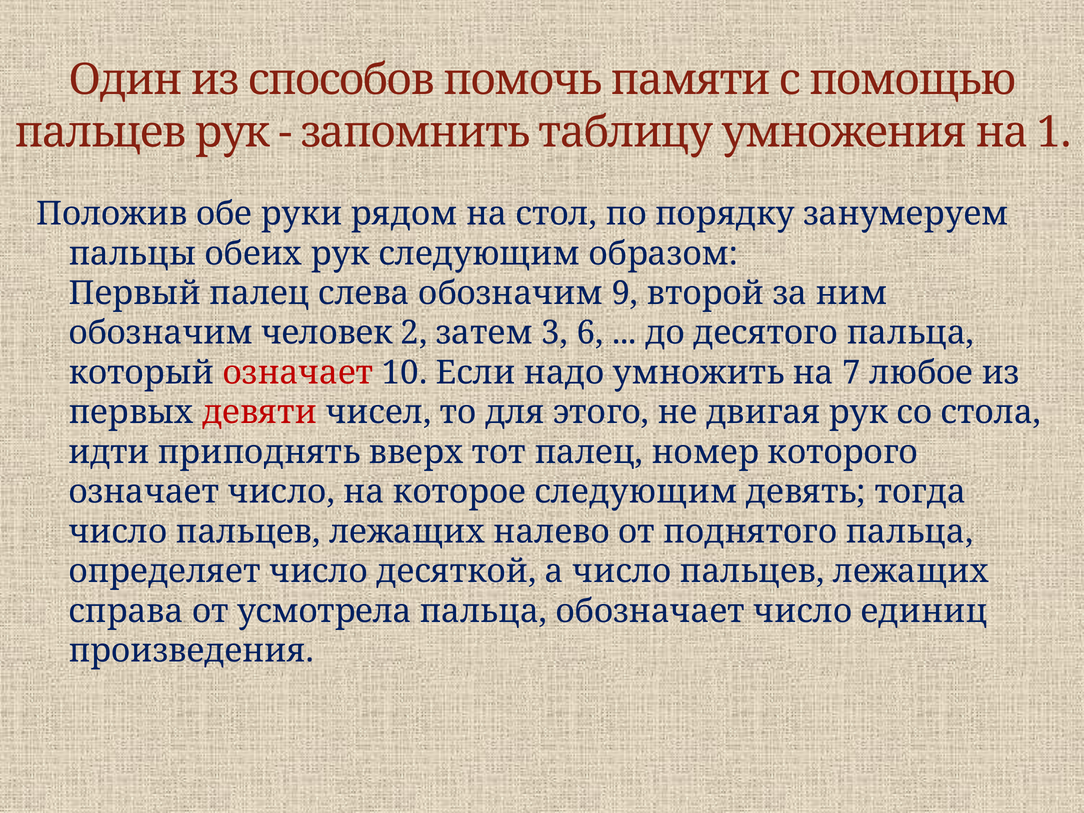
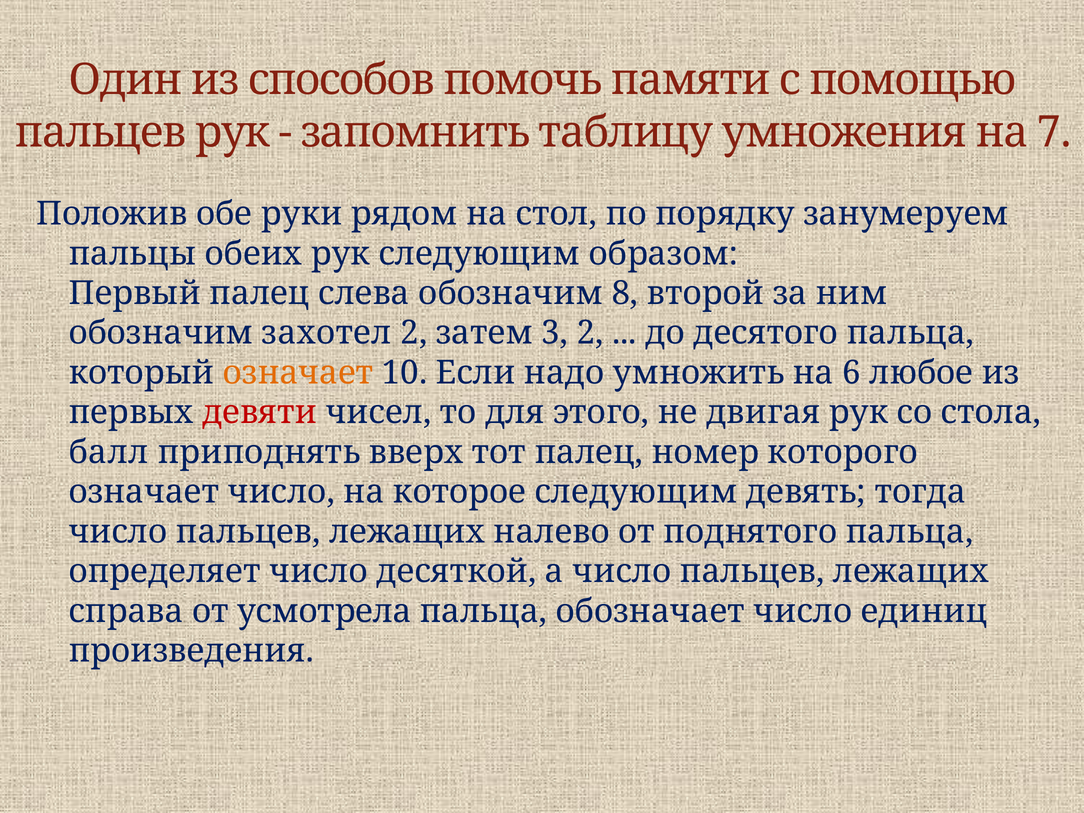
1: 1 -> 7 (1054, 132)
9: 9 -> 8 (625, 293)
человек: человек -> захотел (327, 333)
3 6: 6 -> 2 (590, 333)
означает colour: red -> orange (298, 373)
7: 7 -> 6 (852, 373)
идти: идти -> балл (109, 452)
